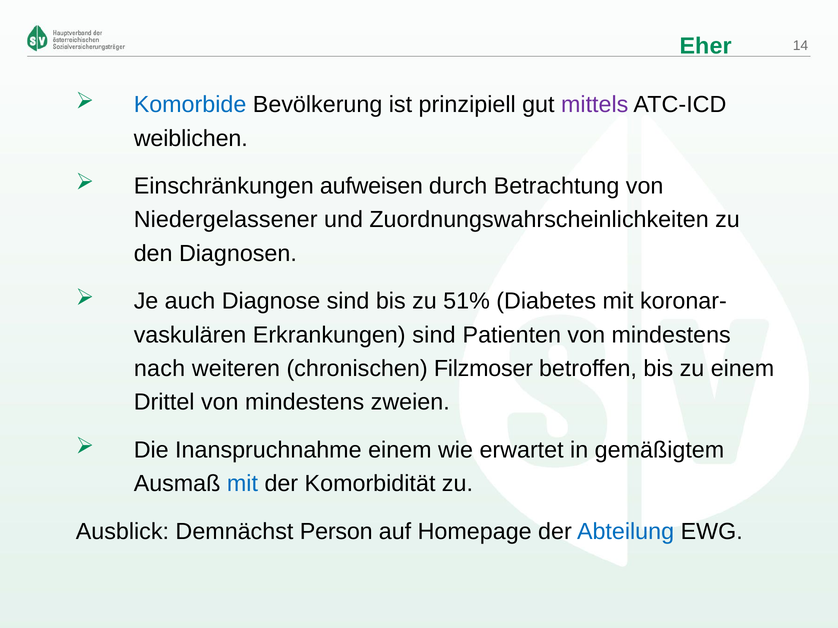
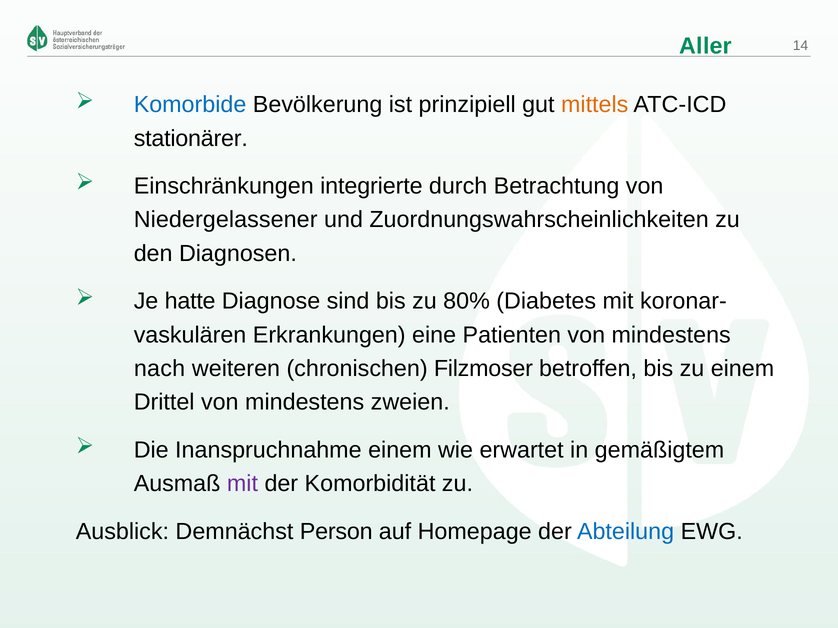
Eher: Eher -> Aller (706, 46)
mittels colour: purple -> orange (595, 105)
weiblichen: weiblichen -> stationärer (191, 138)
aufweisen: aufweisen -> integrierte (371, 186)
auch: auch -> hatte (190, 301)
51%: 51% -> 80% (467, 301)
Erkrankungen sind: sind -> eine (434, 335)
mit colour: blue -> purple (242, 484)
